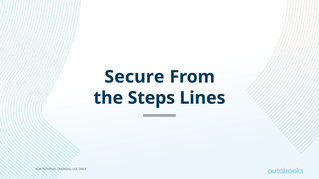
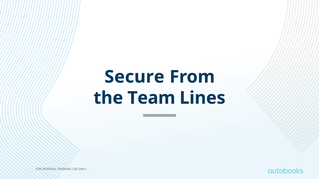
Steps: Steps -> Team (151, 98)
